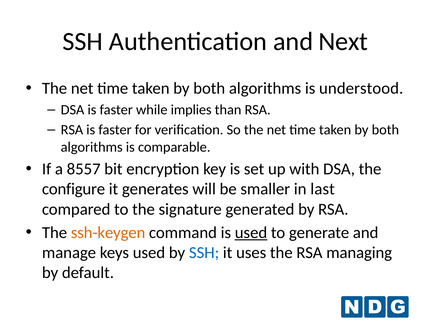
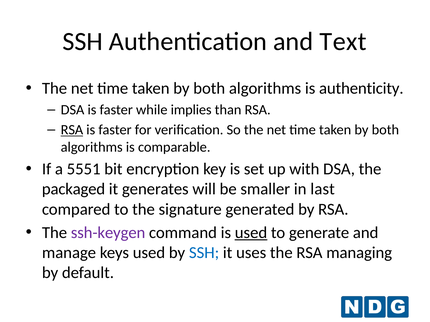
Next: Next -> Text (343, 42)
understood: understood -> authenticity (361, 89)
RSA underline: none -> present (72, 130)
8557: 8557 -> 5551 (84, 169)
configure: configure -> packaged (74, 189)
ssh-keygen colour: orange -> purple (108, 233)
